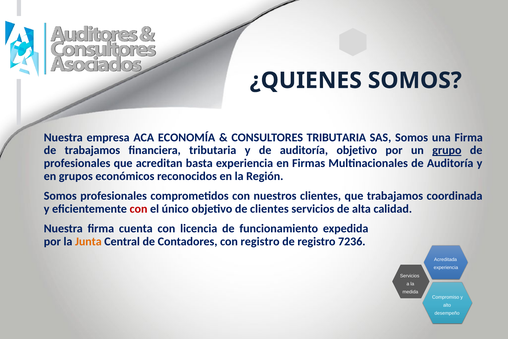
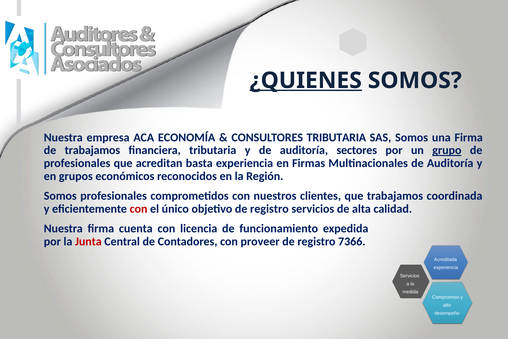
¿QUIENES underline: none -> present (306, 80)
auditoría objetivo: objetivo -> sectores (357, 150)
objetivo de clientes: clientes -> registro (269, 209)
Junta colour: orange -> red (88, 241)
con registro: registro -> proveer (260, 241)
7236: 7236 -> 7366 (352, 241)
